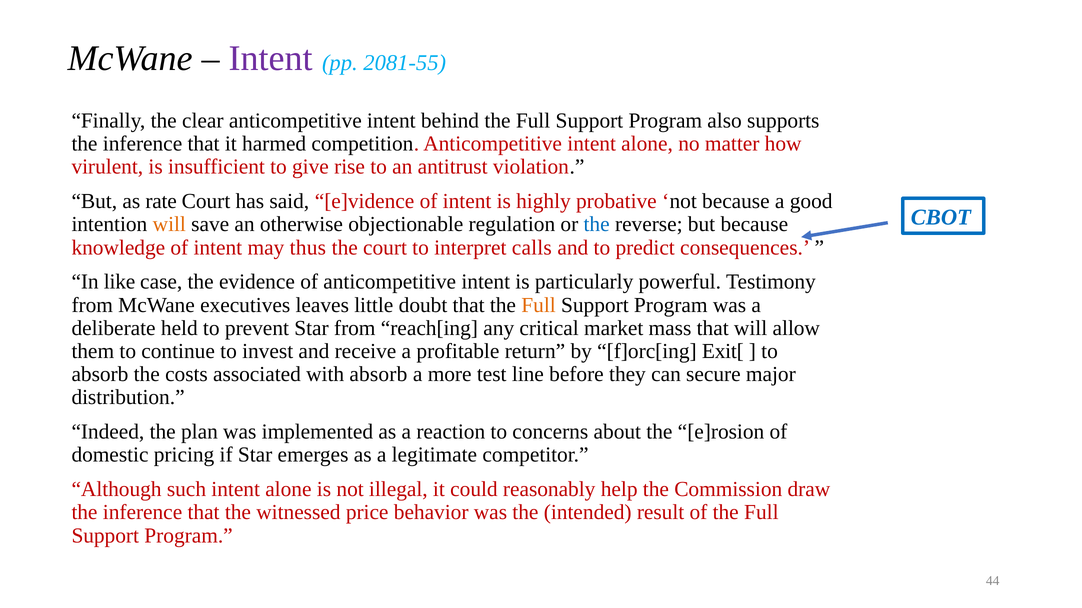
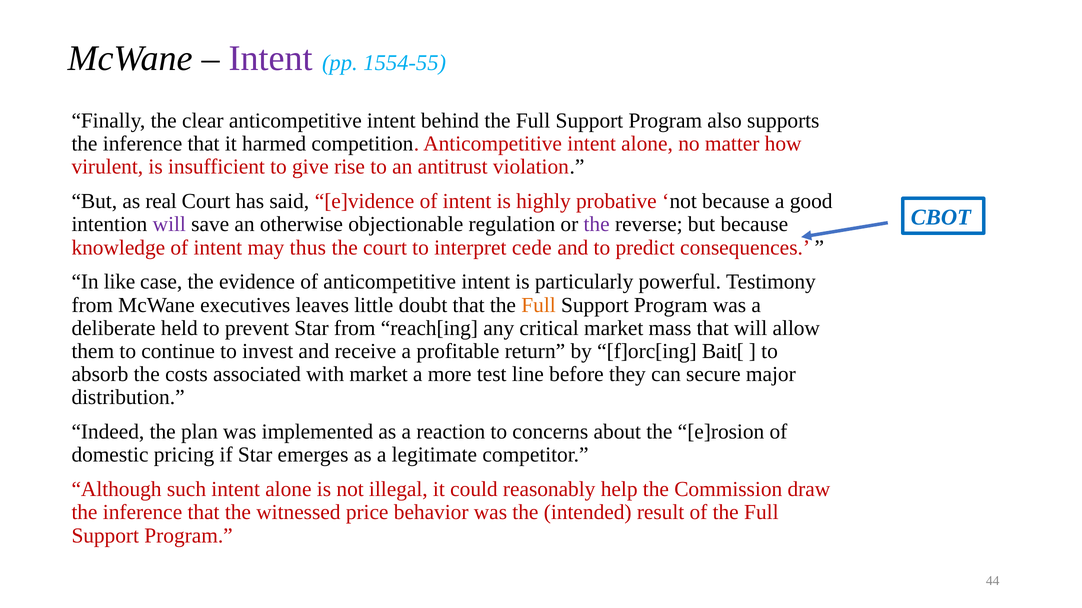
2081-55: 2081-55 -> 1554-55 (405, 63)
rate: rate -> real (161, 201)
will colour: orange -> purple (169, 225)
the colour: blue -> purple (597, 225)
calls: calls -> cede (532, 248)
Exit[: Exit[ -> Bait[ (723, 352)
with absorb: absorb -> market (379, 375)
